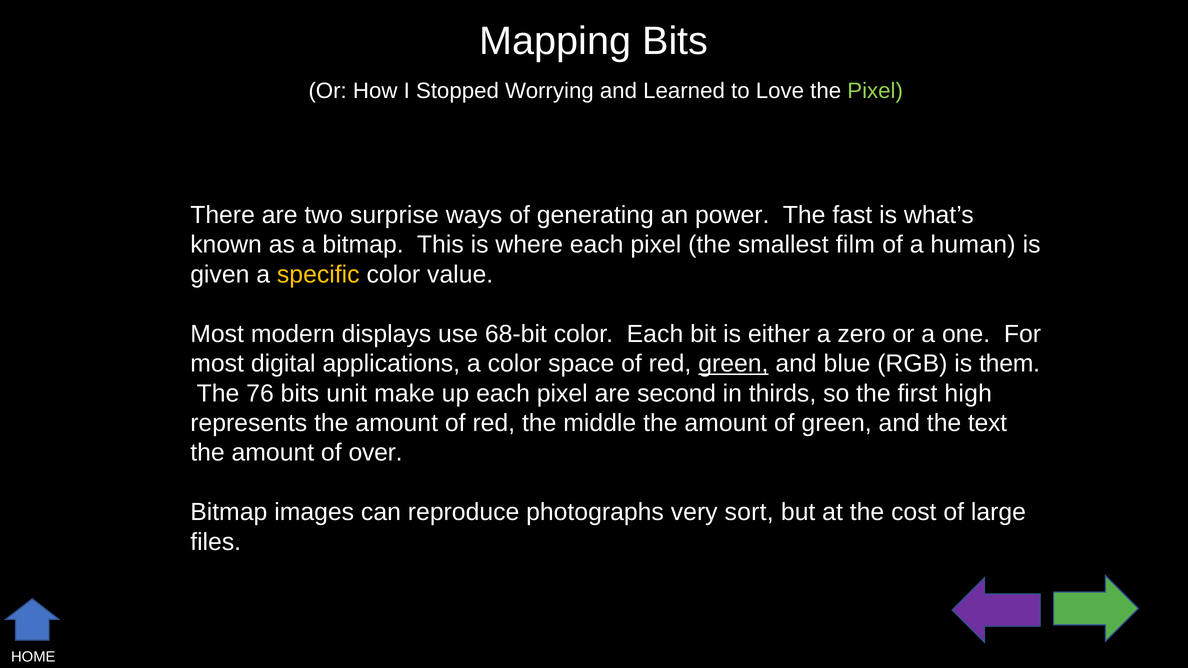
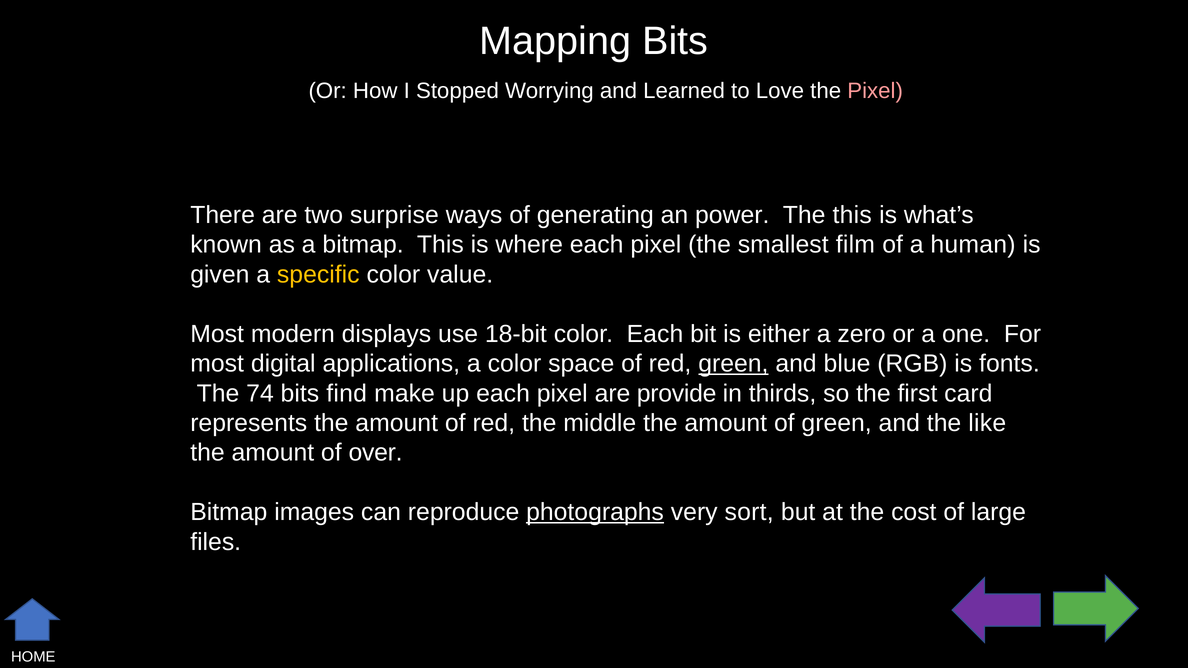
Pixel colour: light green -> pink (875, 91)
The fast: fast -> this (852, 215)
68-bit: 68-bit -> 18-bit (516, 334)
them: them -> fonts (1009, 364)
76: 76 -> 74 (260, 393)
unit: unit -> find (347, 393)
second: second -> provide (677, 393)
high: high -> card (968, 393)
text: text -> like (987, 423)
photographs underline: none -> present (595, 512)
